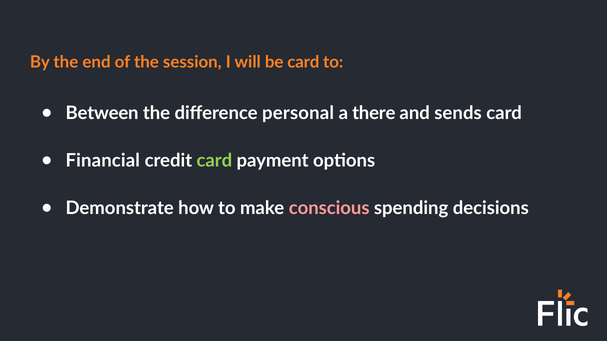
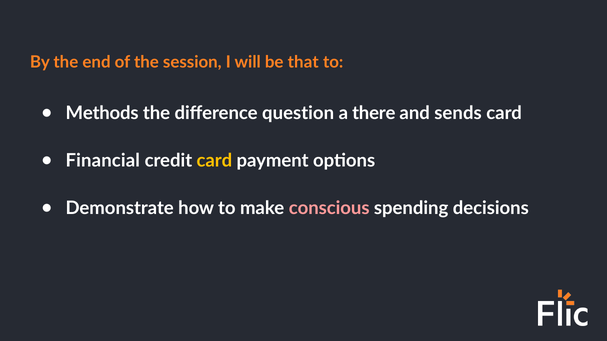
be card: card -> that (303, 62)
Between: Between -> Methods (102, 113)
personal: personal -> question (298, 113)
card colour: light green -> yellow (214, 161)
